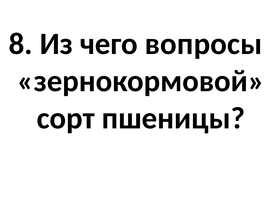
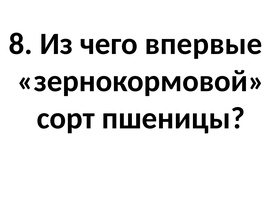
вопросы: вопросы -> впервые (204, 44)
